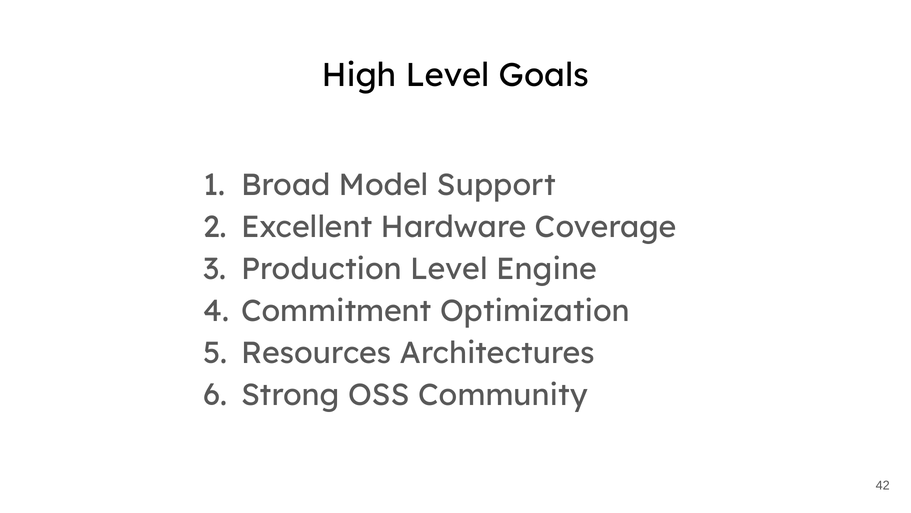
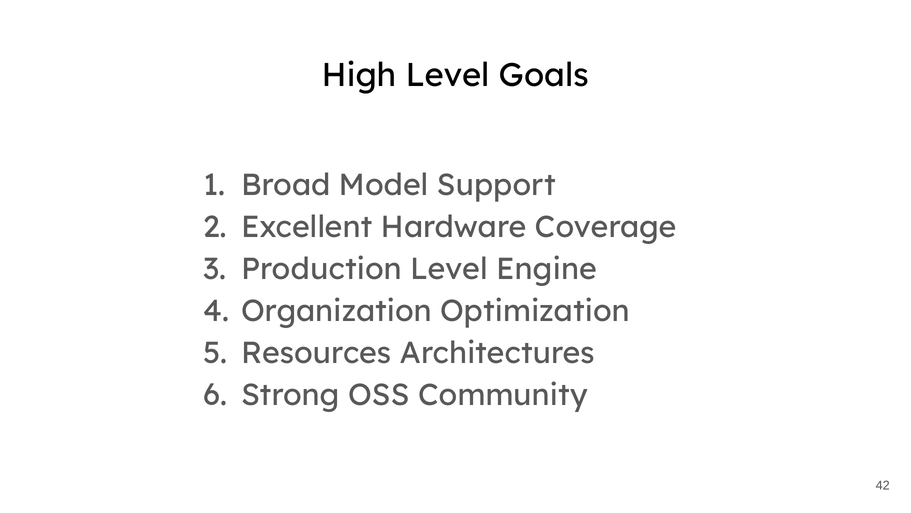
Commitment: Commitment -> Organization (336, 311)
